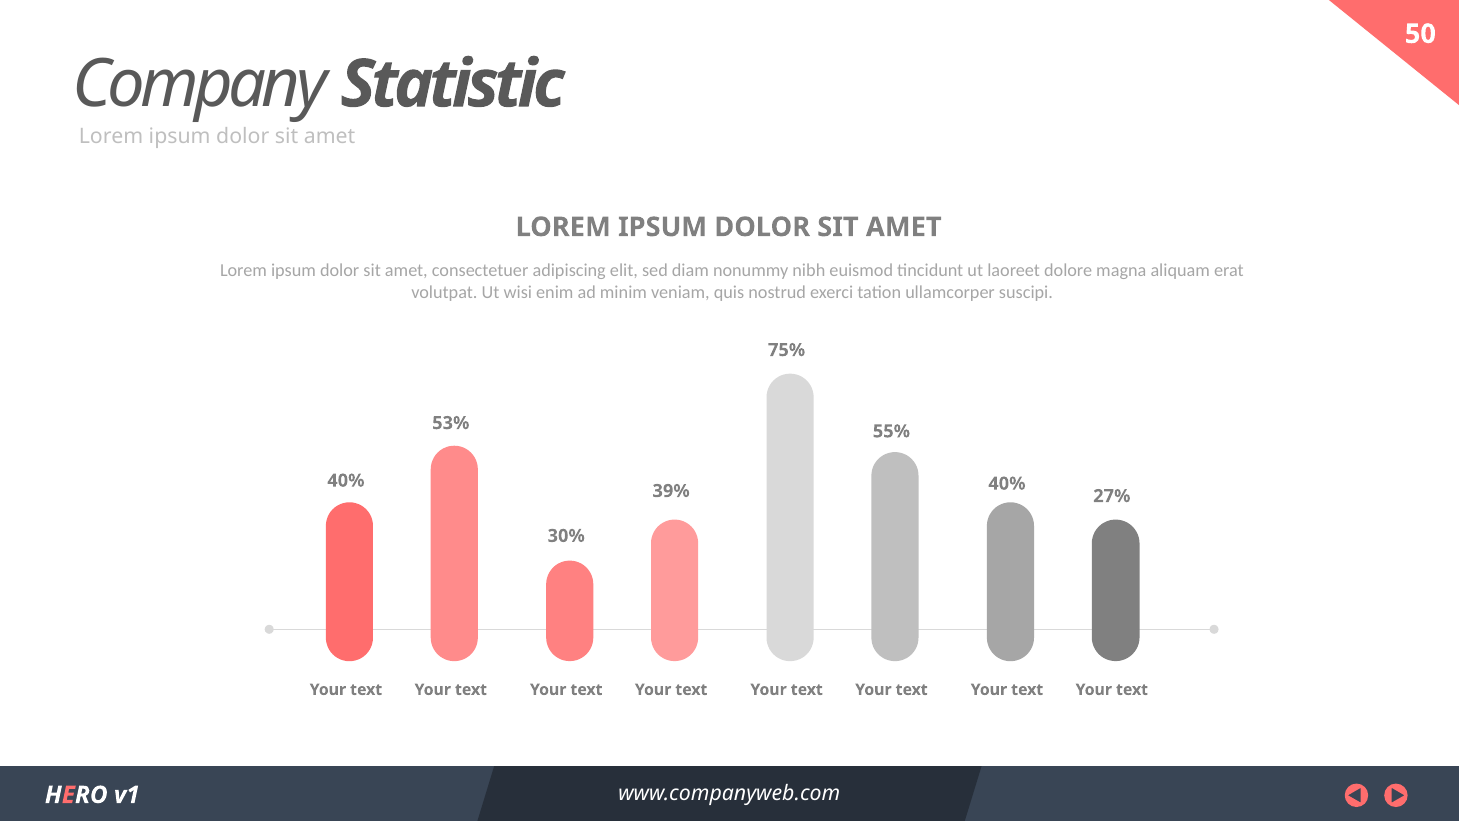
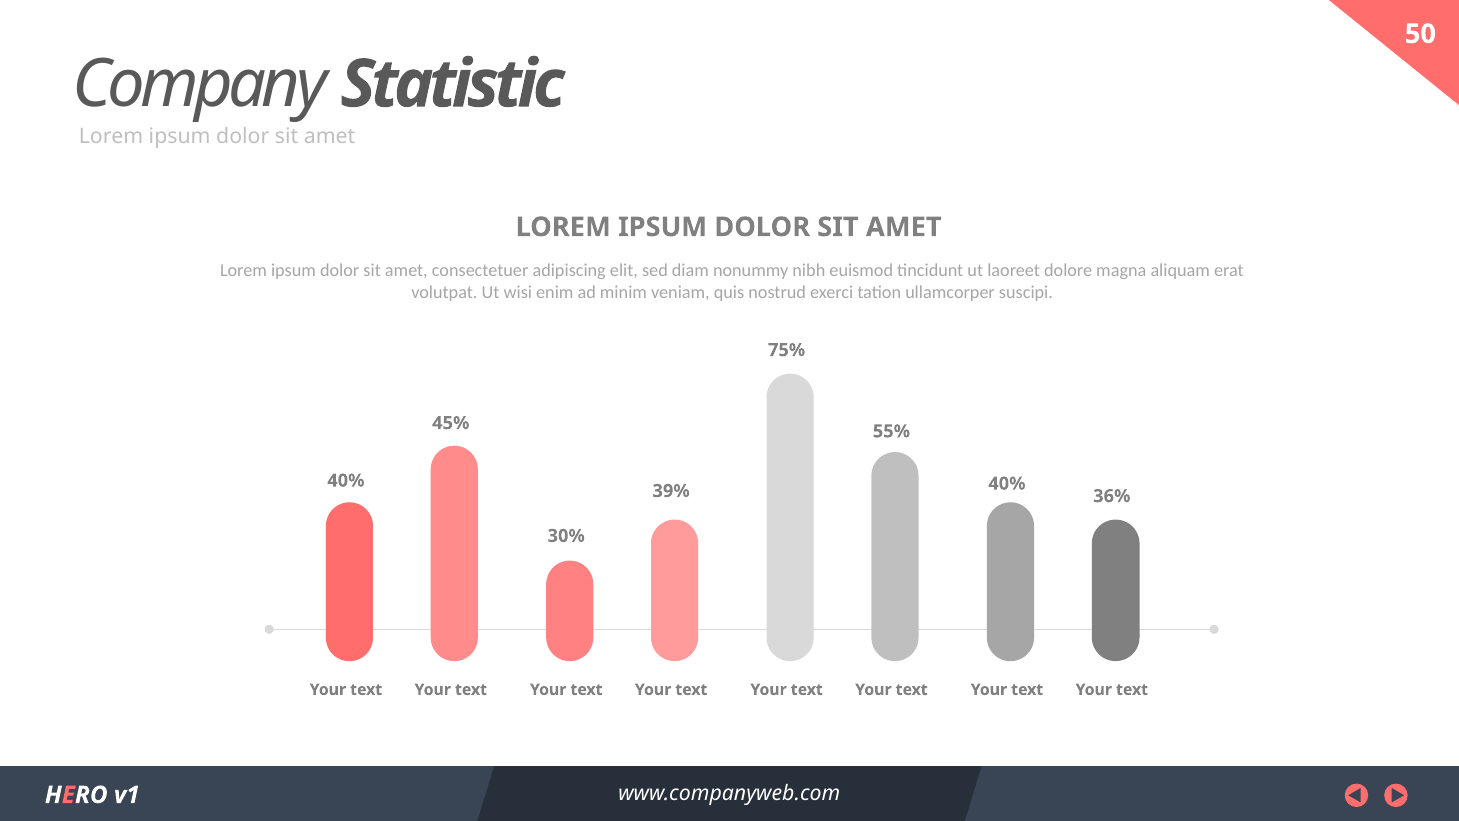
53%: 53% -> 45% (451, 423)
27%: 27% -> 36% (1112, 496)
